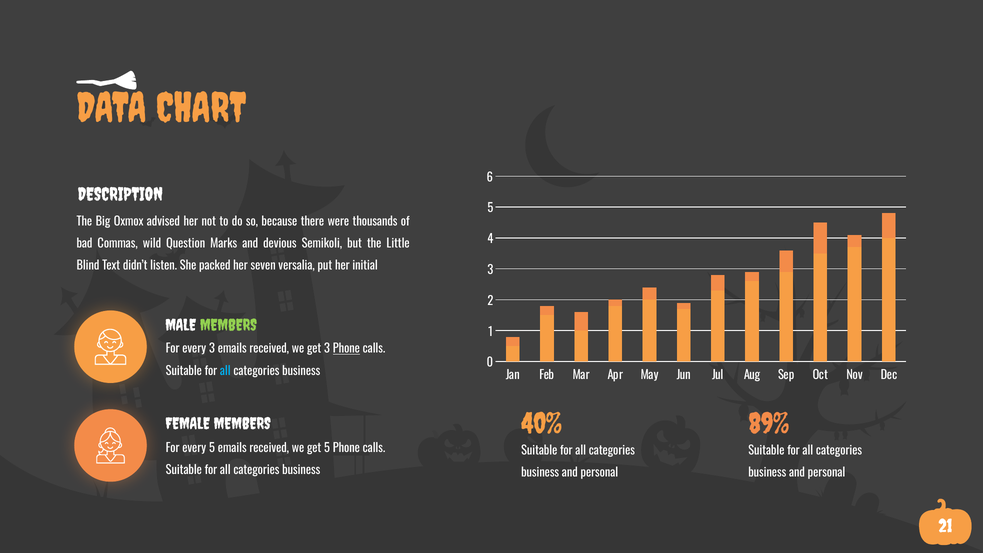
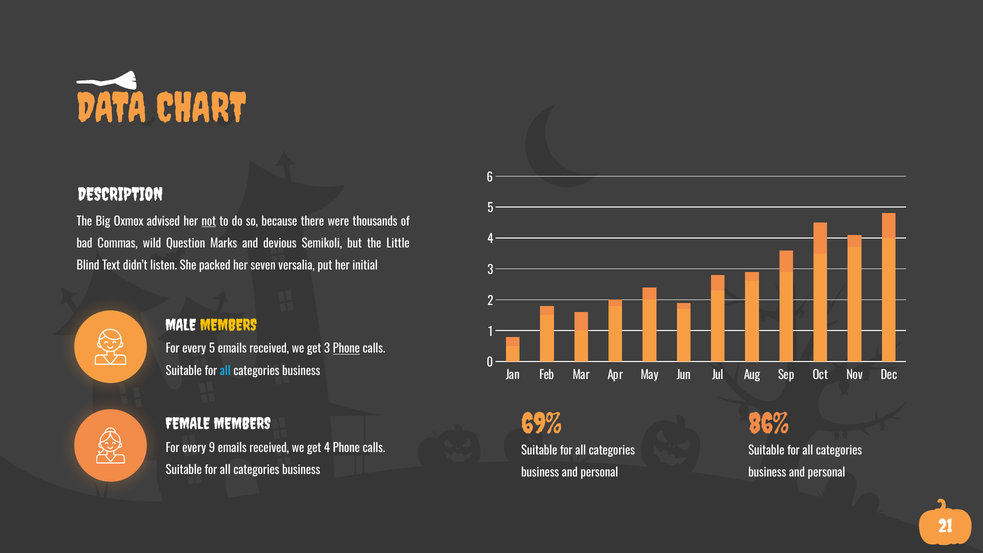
not underline: none -> present (209, 221)
MEMBERS colour: light green -> yellow (228, 325)
every 3: 3 -> 5 (212, 349)
40%: 40% -> 69% (541, 424)
89%: 89% -> 86% (769, 424)
every 5: 5 -> 9 (212, 448)
get 5: 5 -> 4 (327, 448)
